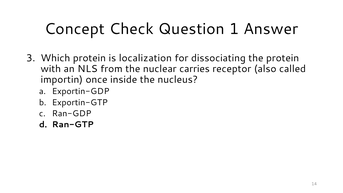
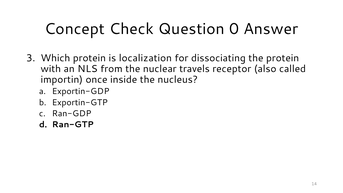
1: 1 -> 0 (234, 29)
carries: carries -> travels (195, 69)
